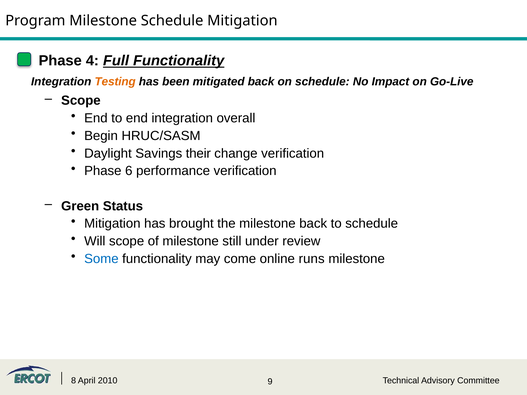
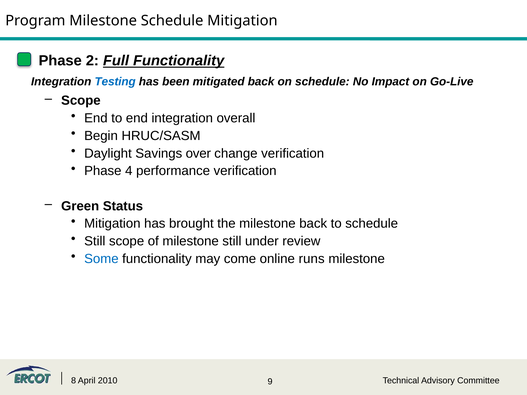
4: 4 -> 2 (92, 61)
Testing colour: orange -> blue (115, 82)
their: their -> over (198, 153)
6: 6 -> 4 (129, 171)
Will: Will -> Still (95, 241)
